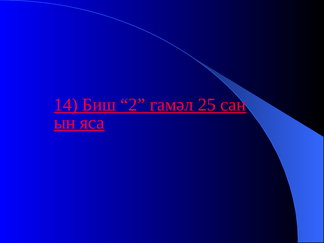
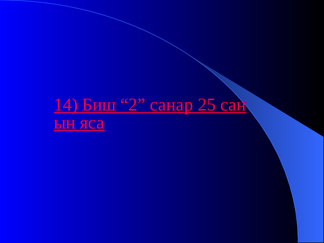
гамәл: гамәл -> санар (172, 105)
